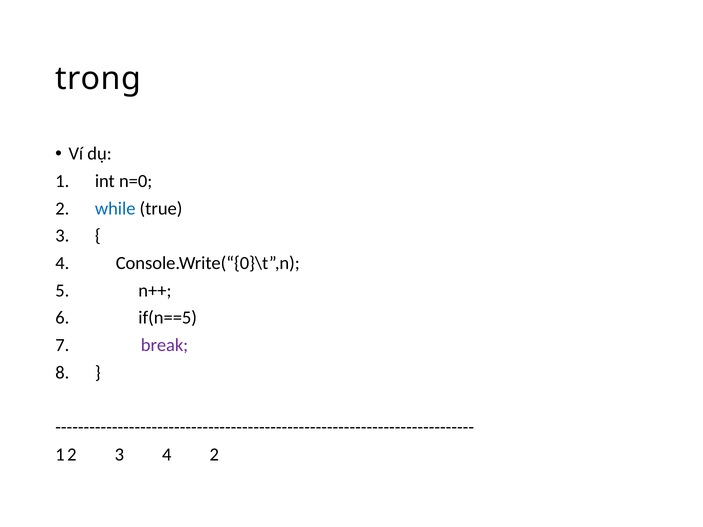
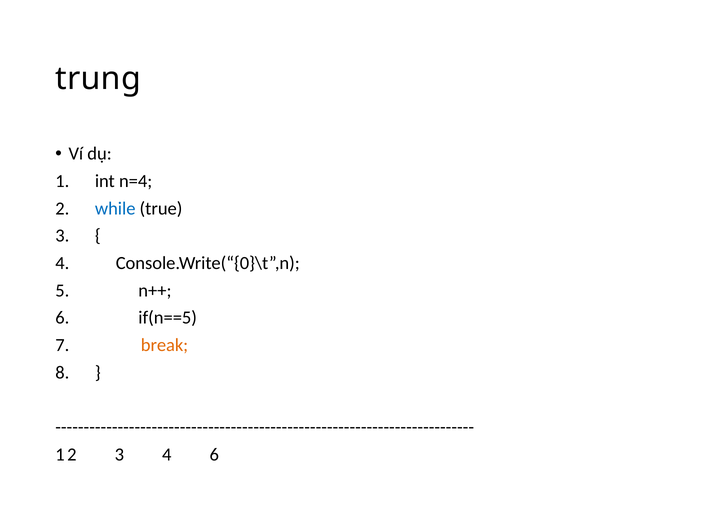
trong: trong -> trung (98, 79)
n=0: n=0 -> n=4 (136, 181)
break colour: purple -> orange (165, 345)
4 2: 2 -> 6 (214, 455)
